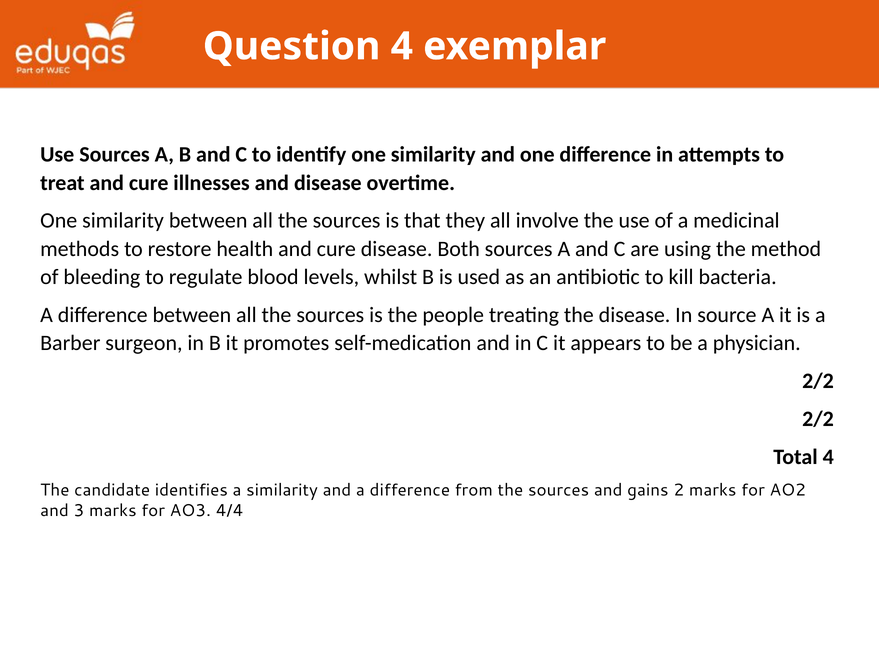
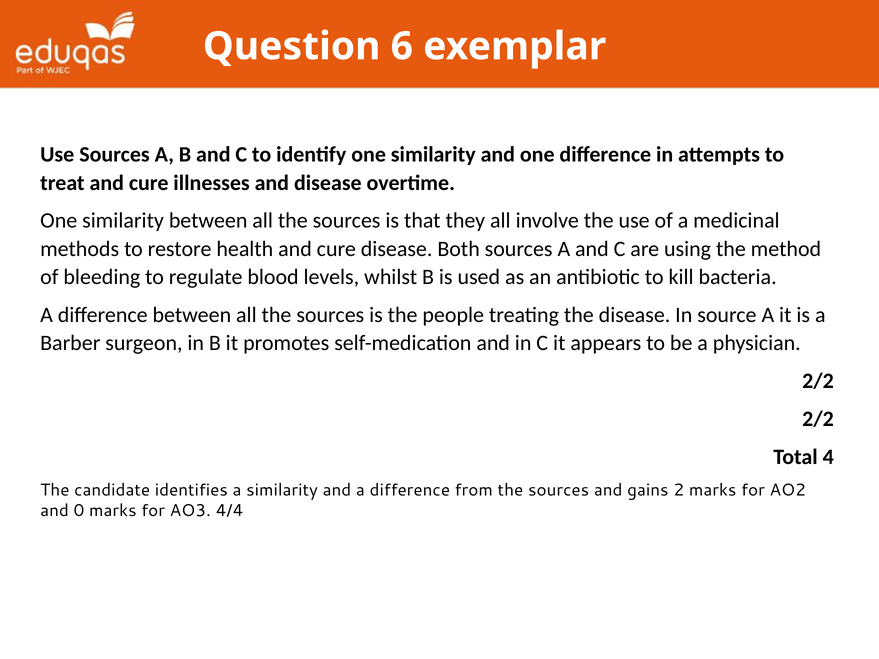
Question 4: 4 -> 6 (402, 46)
3: 3 -> 0 (79, 511)
